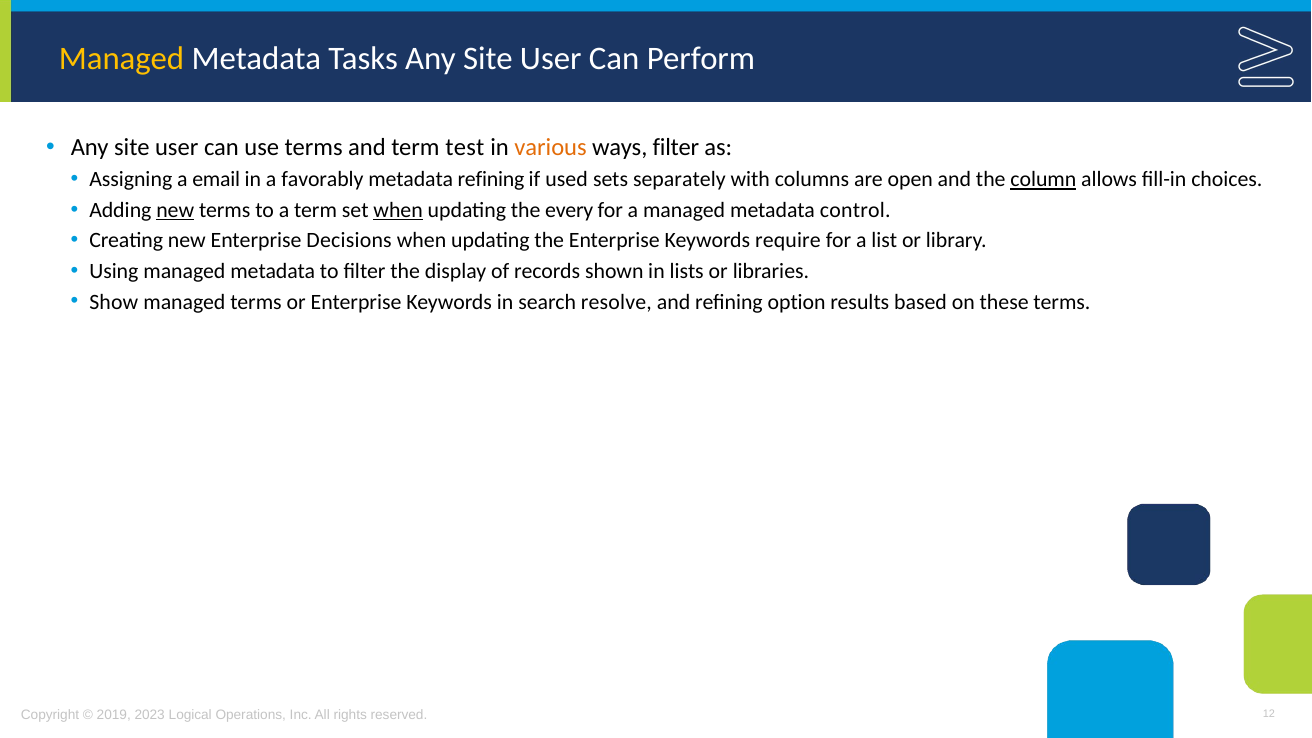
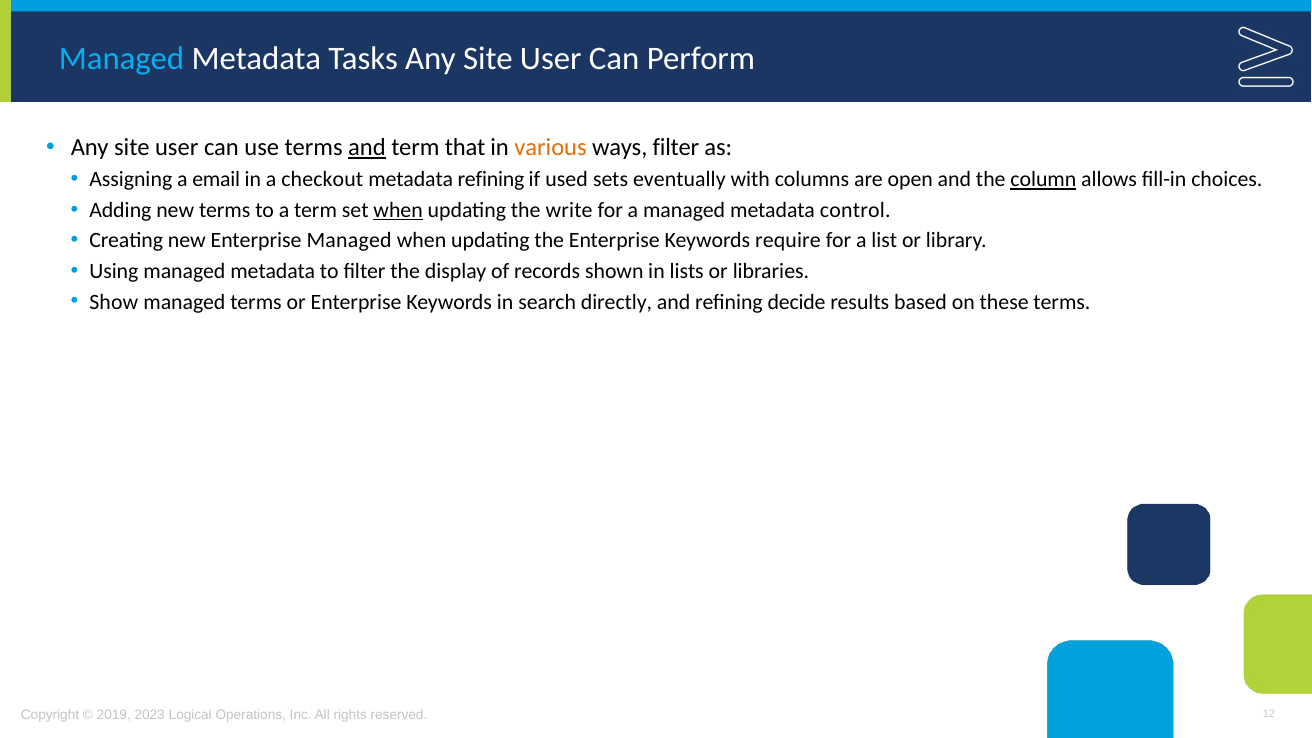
Managed colour: yellow -> light blue (122, 59)
and underline: none -> present (367, 147)
test: test -> that (465, 147)
favorably: favorably -> checkout (322, 179)
separately: separately -> eventually (679, 179)
new underline: present -> none (175, 210)
every: every -> write (569, 210)
Enterprise Decisions: Decisions -> Managed (349, 241)
resolve: resolve -> directly (616, 302)
option: option -> decide (797, 302)
